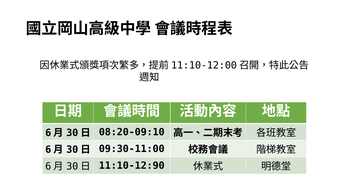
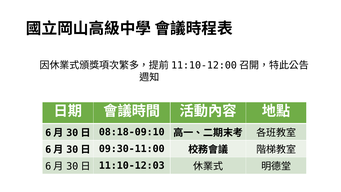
08:20-09:10: 08:20-09:10 -> 08:18-09:10 (132, 132)
11:10-12:90: 11:10-12:90 -> 11:10-12:03 (132, 165)
